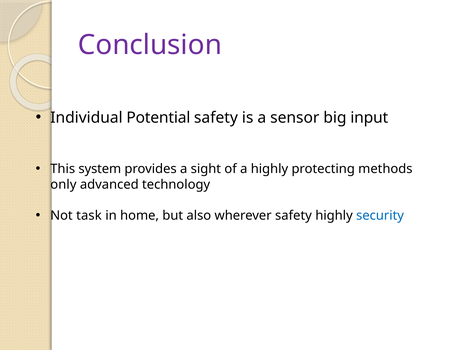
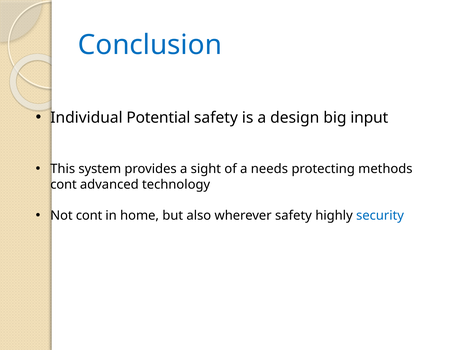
Conclusion colour: purple -> blue (150, 45)
sensor: sensor -> design (295, 118)
a highly: highly -> needs (269, 169)
only: only -> cont (64, 185)
Not task: task -> cont (89, 216)
